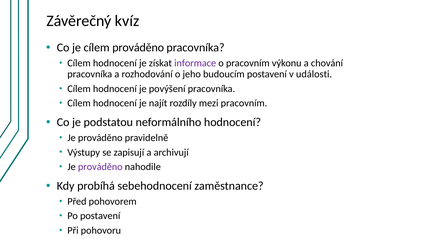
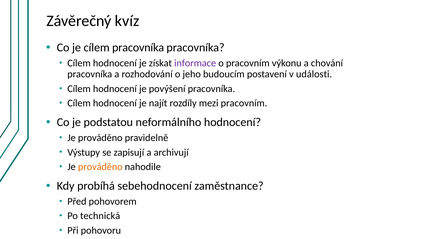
cílem prováděno: prováděno -> pracovníka (138, 48)
prováděno colour: purple -> orange (100, 167)
Po postavení: postavení -> technická (100, 216)
